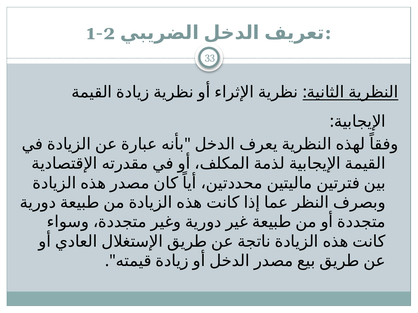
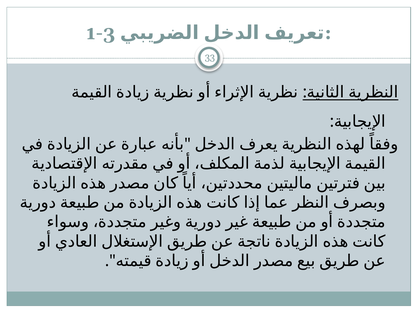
1-2: 1-2 -> 1-3 (101, 33)
